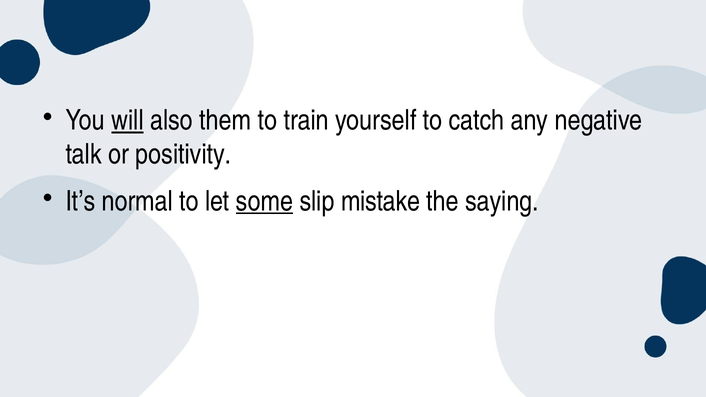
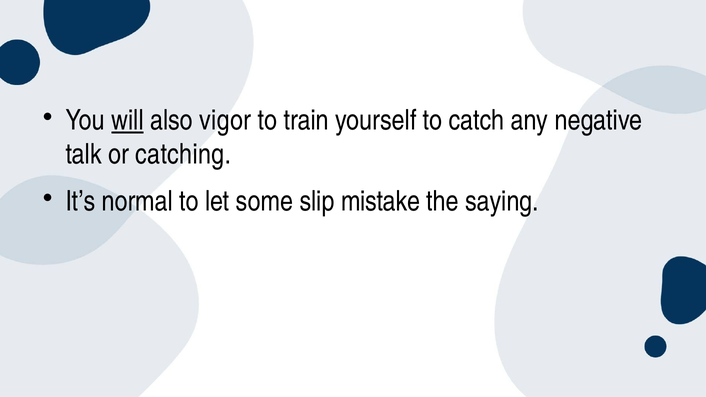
them: them -> vigor (225, 120)
positivity: positivity -> catching (183, 154)
some underline: present -> none (265, 201)
